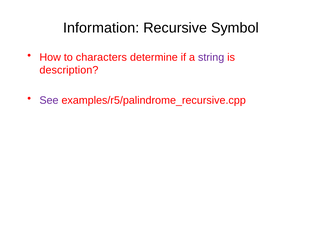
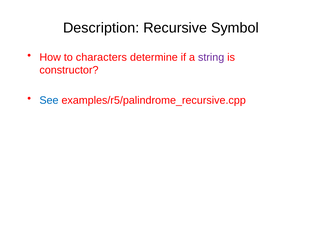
Information: Information -> Description (101, 28)
description: description -> constructor (69, 70)
See colour: purple -> blue (49, 100)
